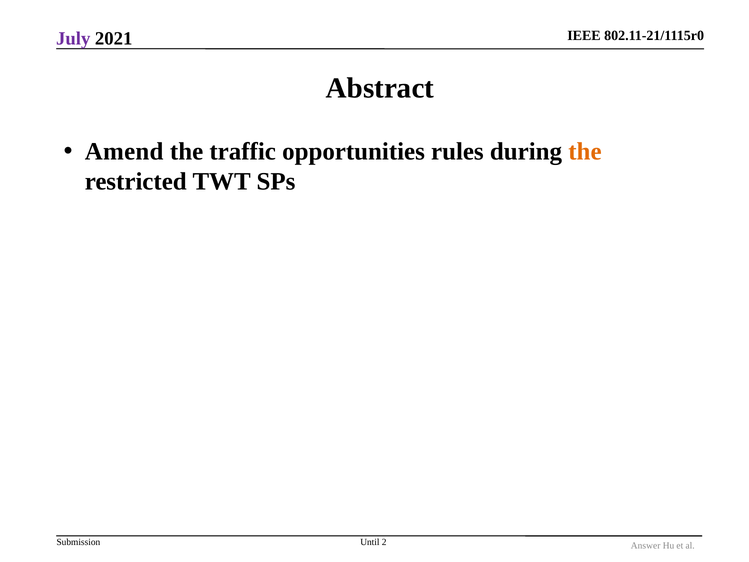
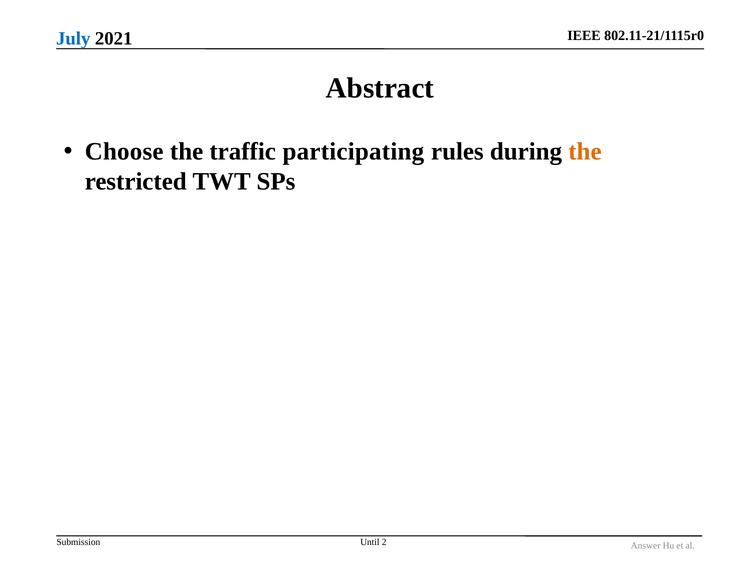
July colour: purple -> blue (73, 39)
Amend: Amend -> Choose (124, 152)
opportunities: opportunities -> participating (353, 152)
